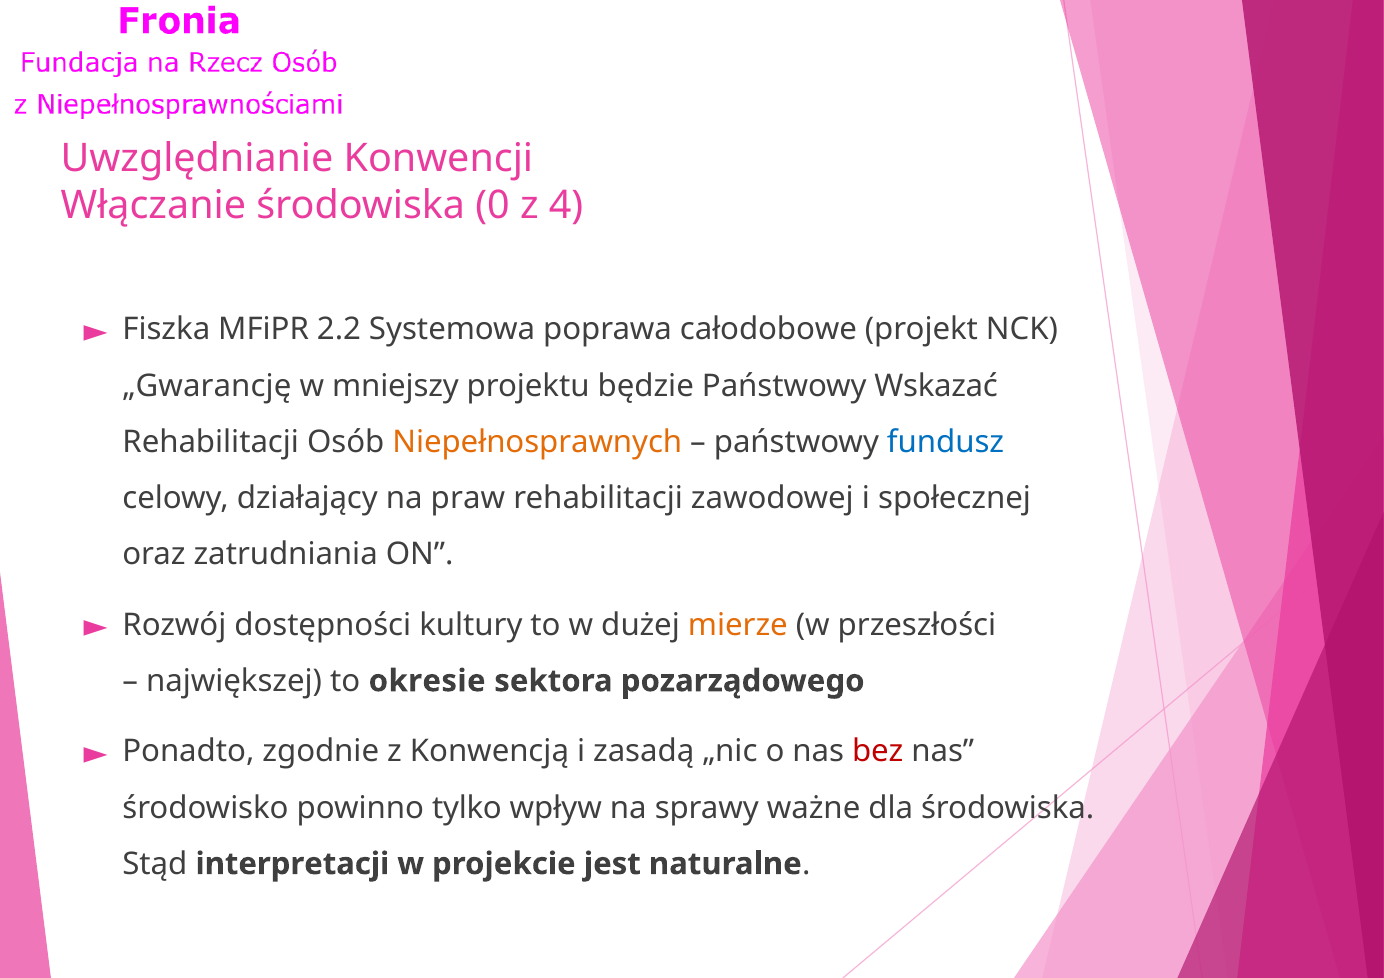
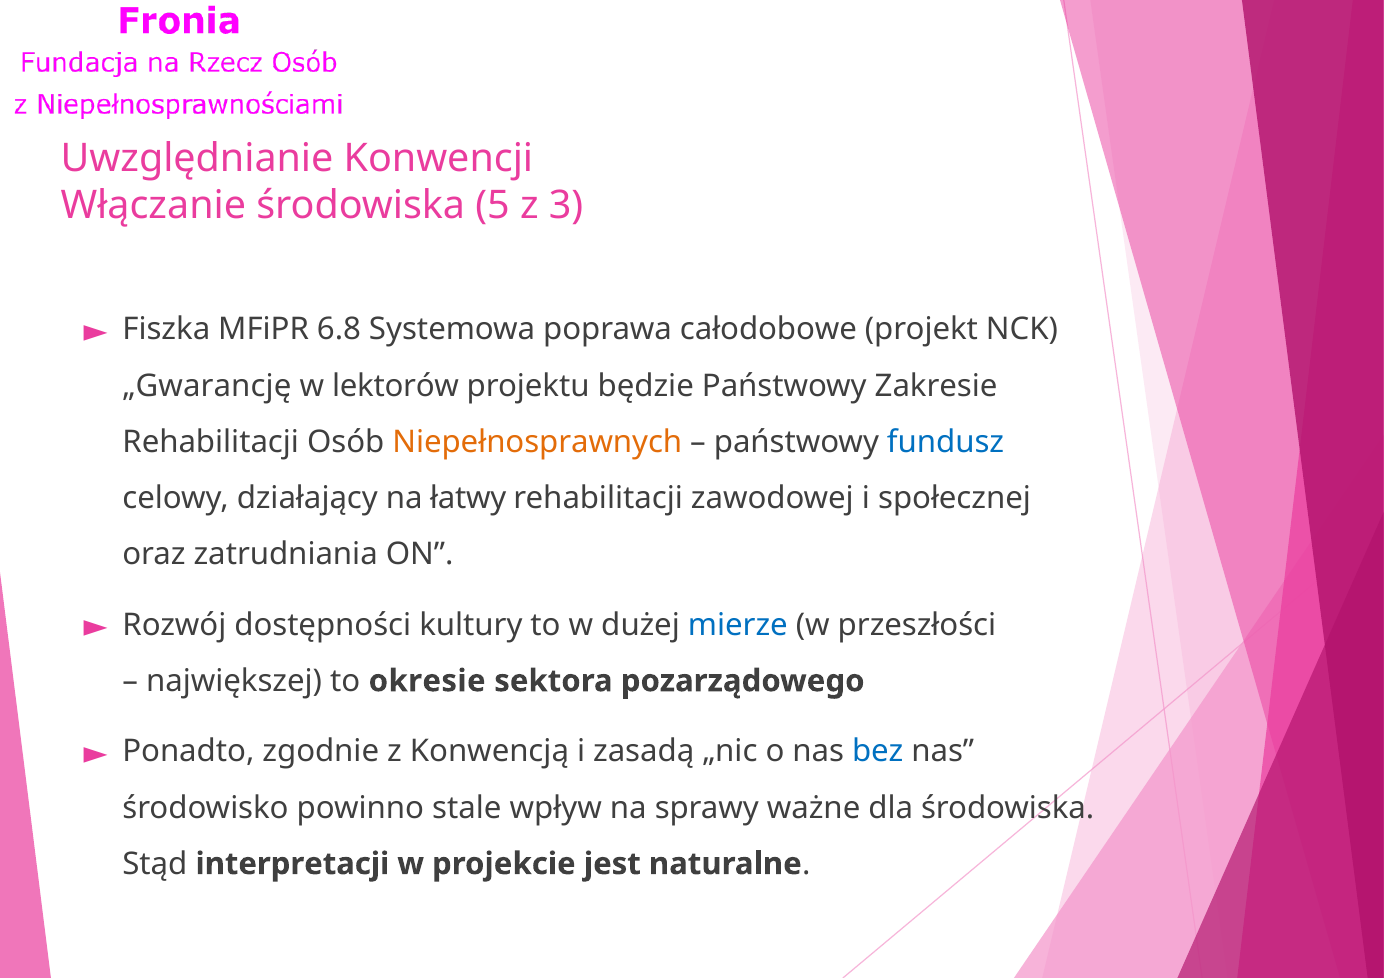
0: 0 -> 5 (493, 205)
4: 4 -> 3 (566, 205)
2.2: 2.2 -> 6.8 (339, 330)
mniejszy: mniejszy -> lektorów (396, 386)
Wskazać: Wskazać -> Zakresie (936, 386)
praw: praw -> łatwy (468, 498)
mierze colour: orange -> blue (738, 625)
bez colour: red -> blue (878, 752)
tylko: tylko -> stale (467, 808)
